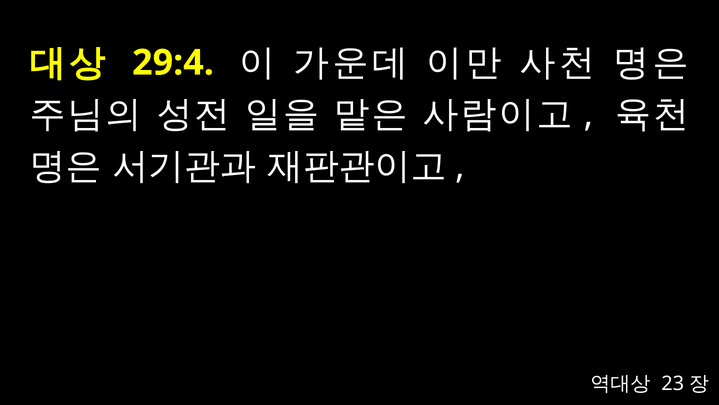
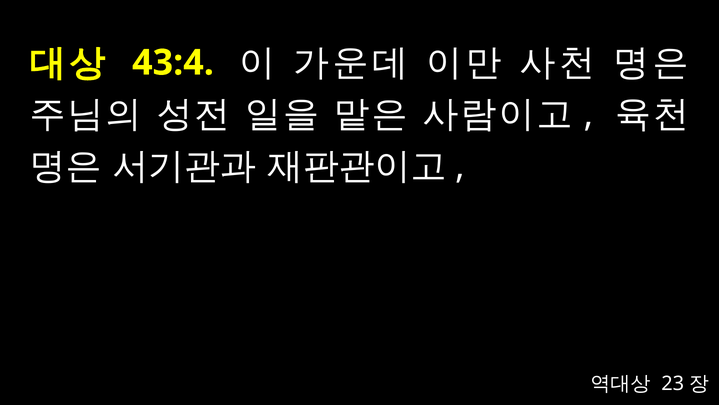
29:4: 29:4 -> 43:4 (173, 63)
